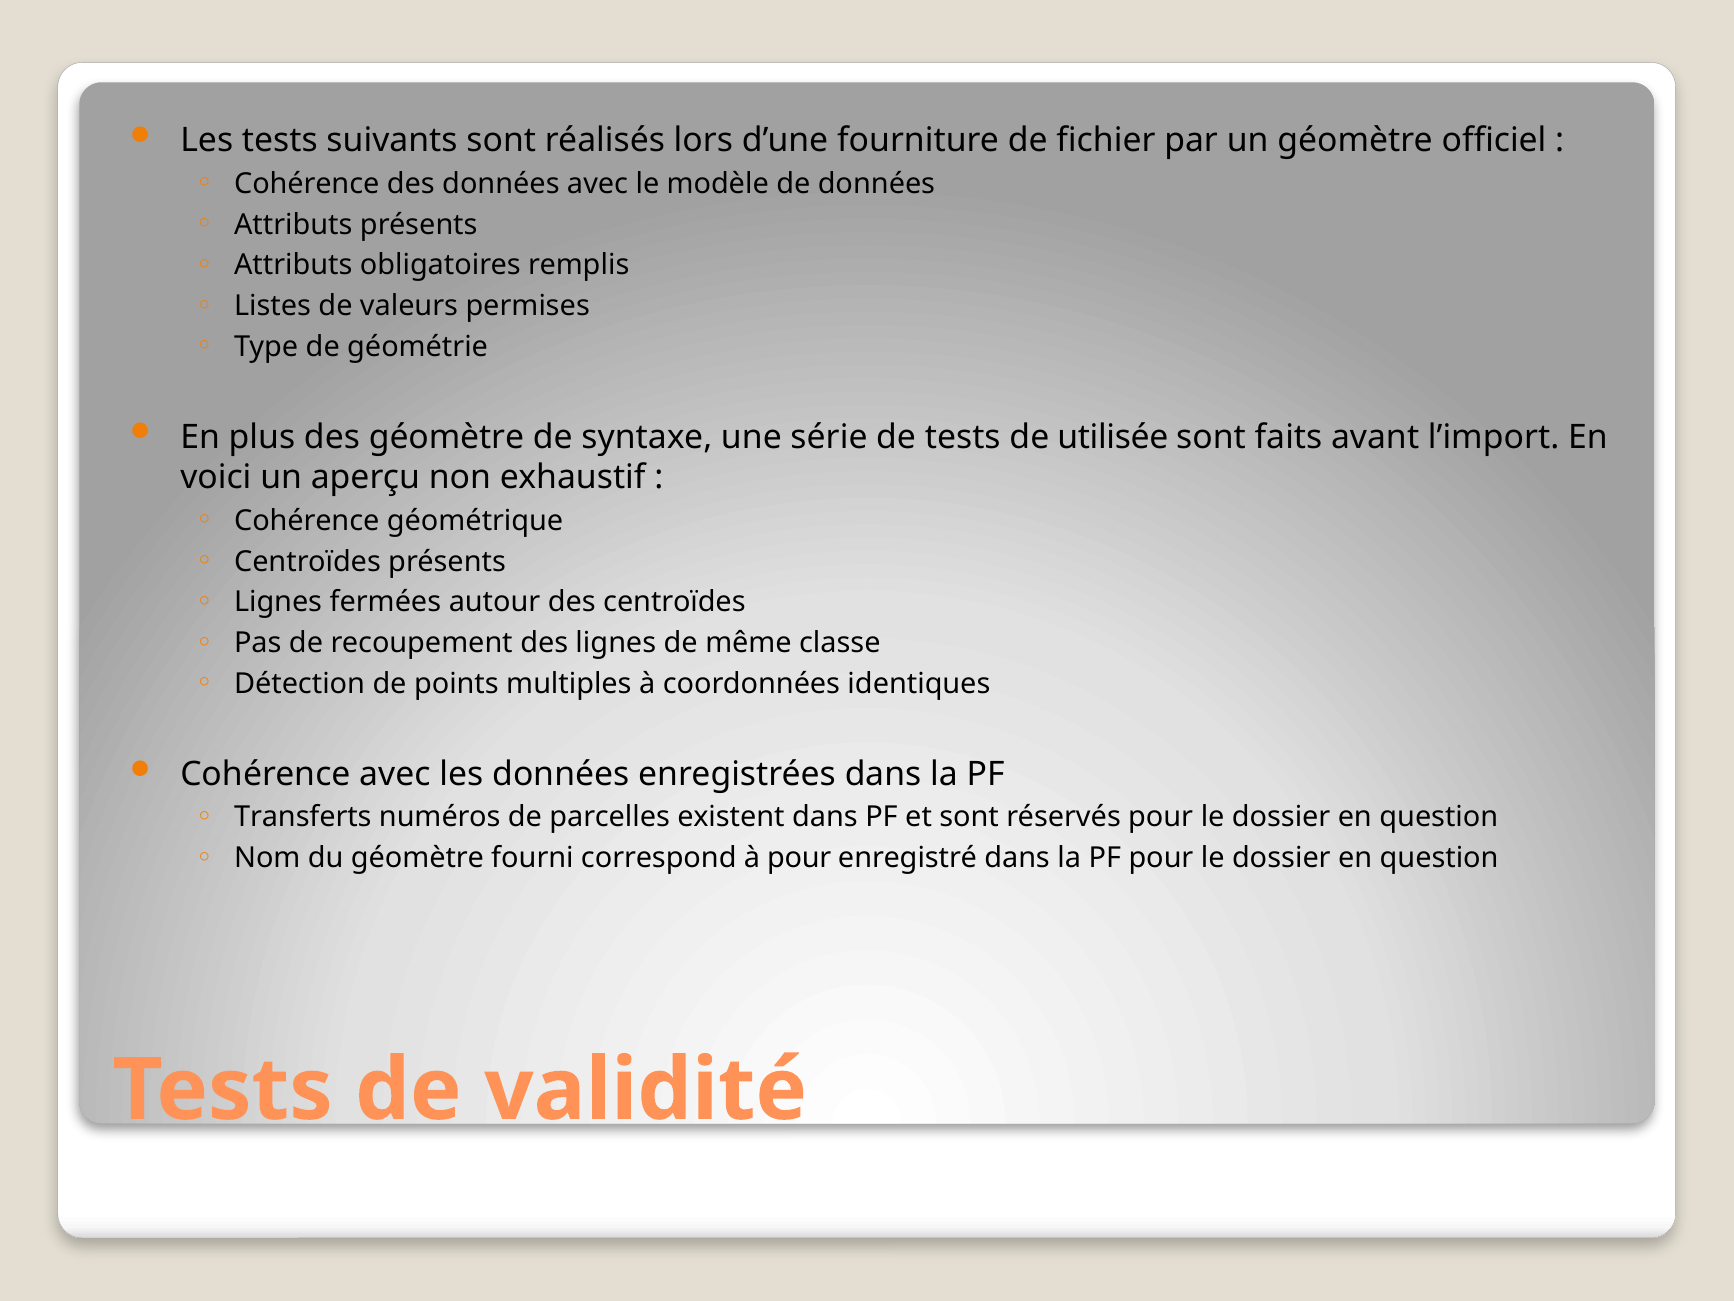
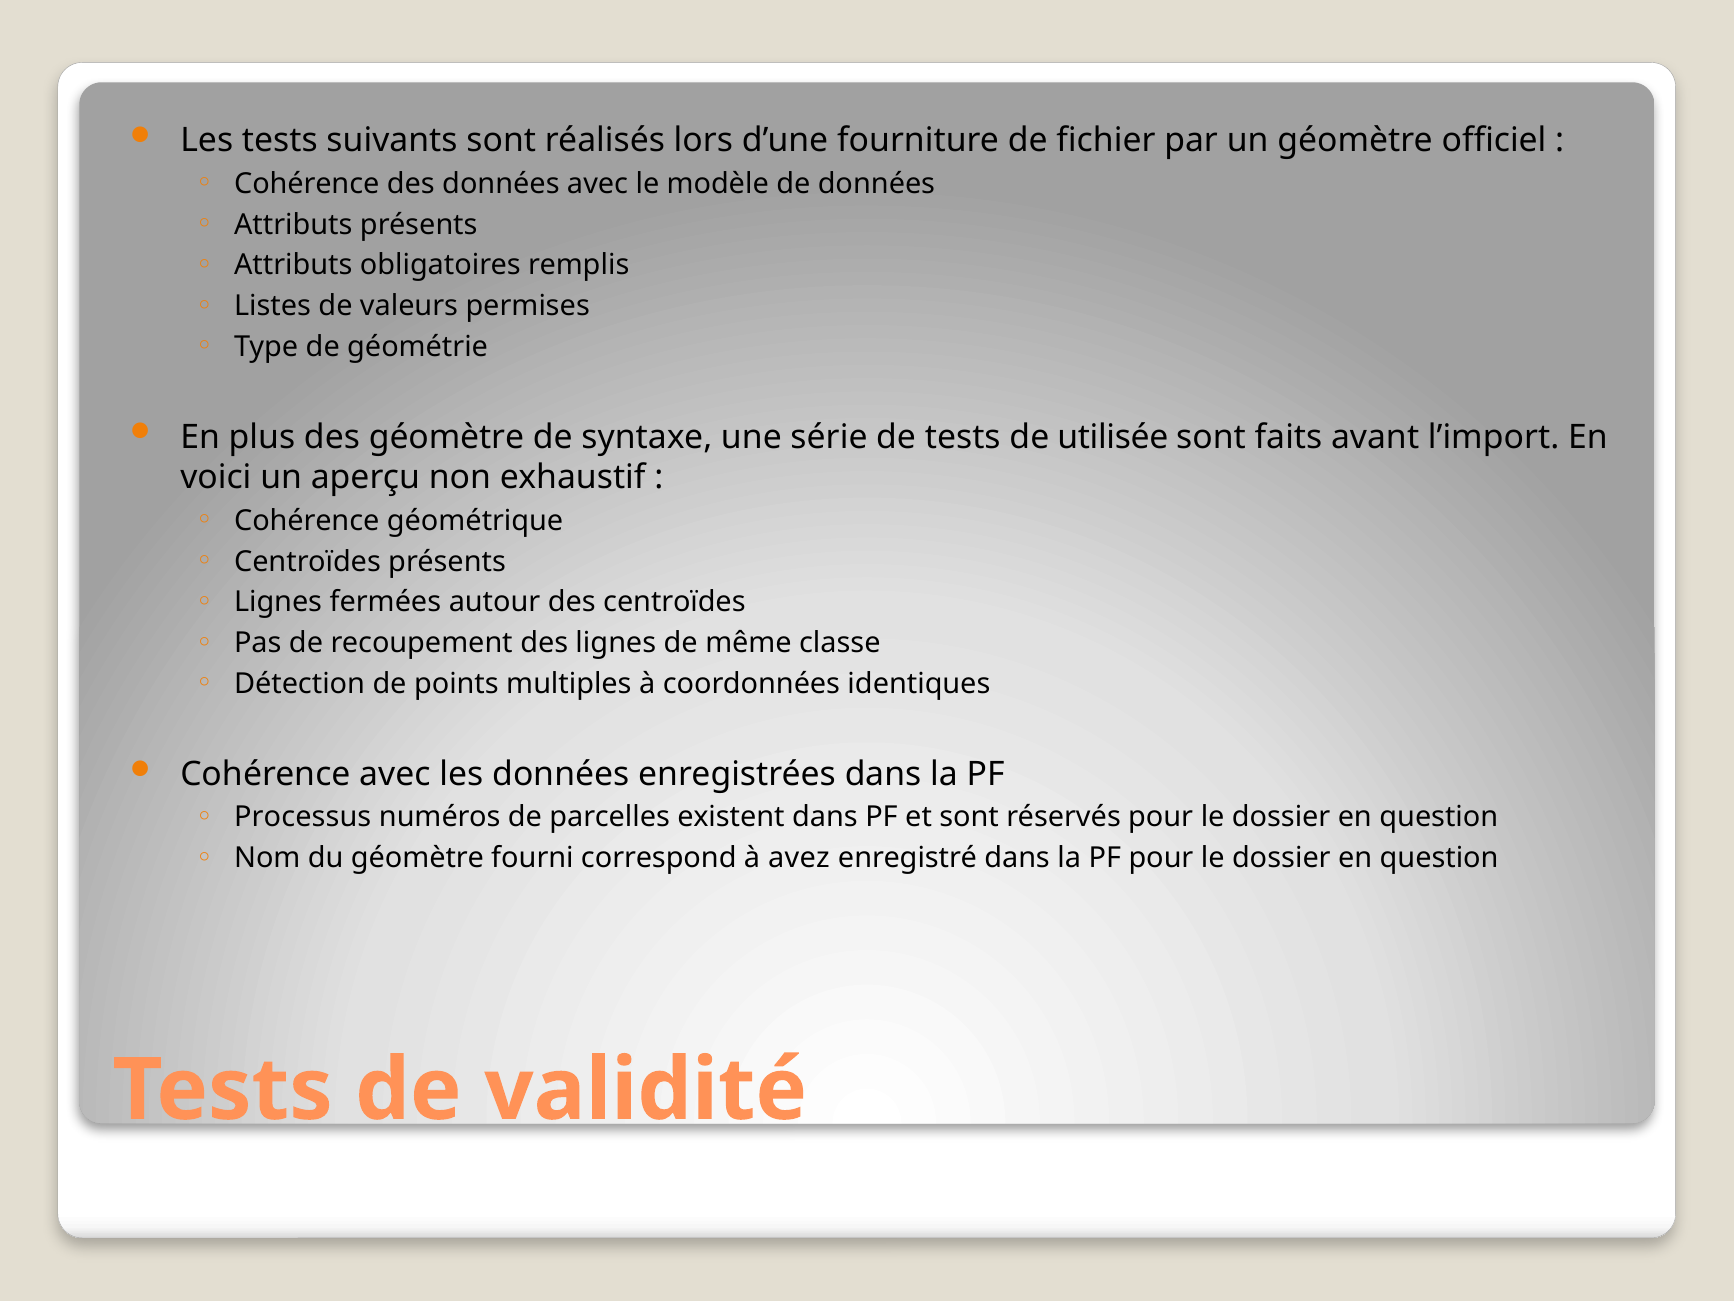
Transferts: Transferts -> Processus (303, 817)
à pour: pour -> avez (799, 858)
